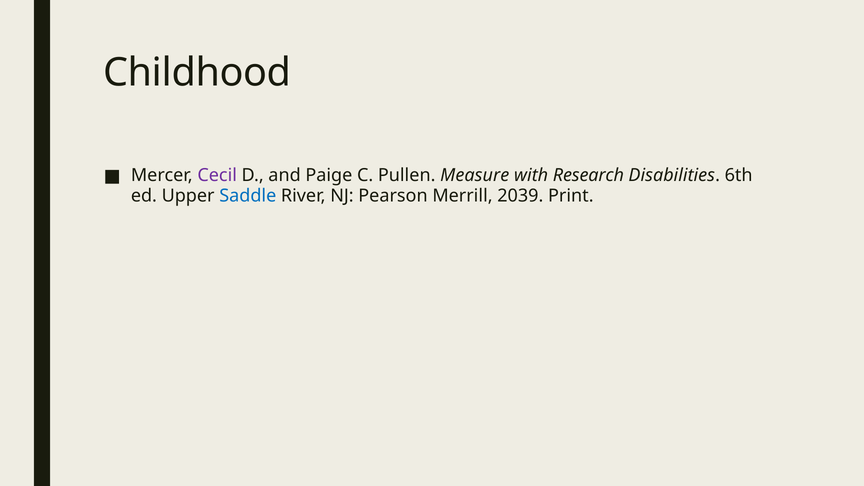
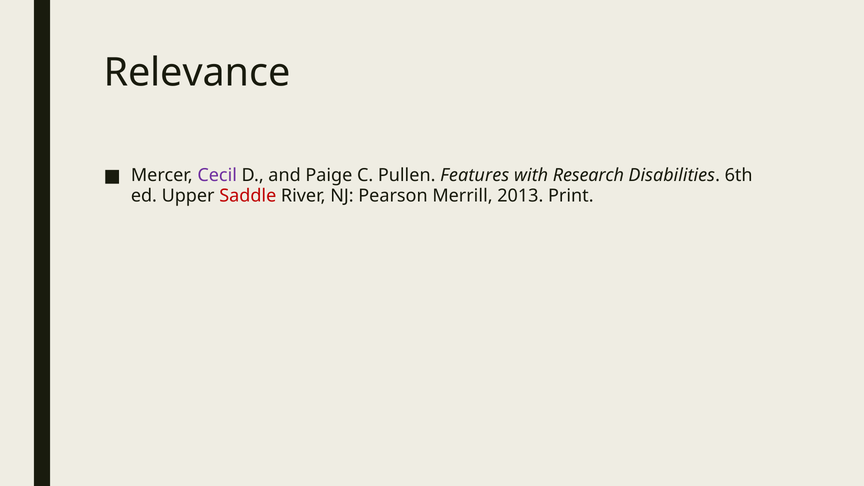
Childhood: Childhood -> Relevance (197, 73)
Measure: Measure -> Features (475, 176)
Saddle colour: blue -> red (248, 196)
2039: 2039 -> 2013 (520, 196)
